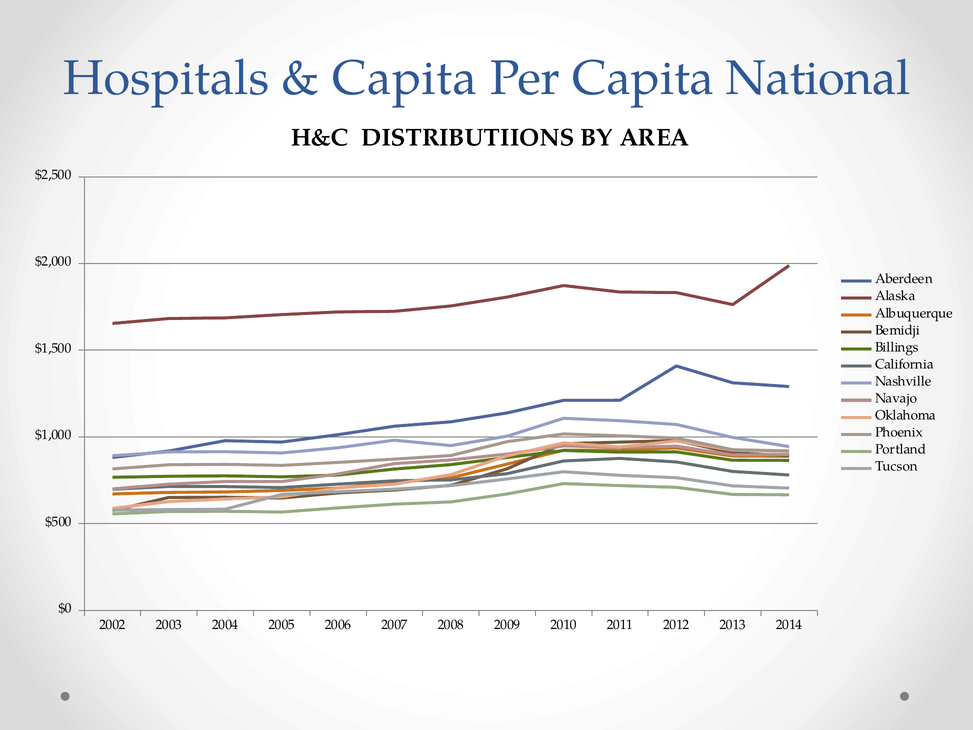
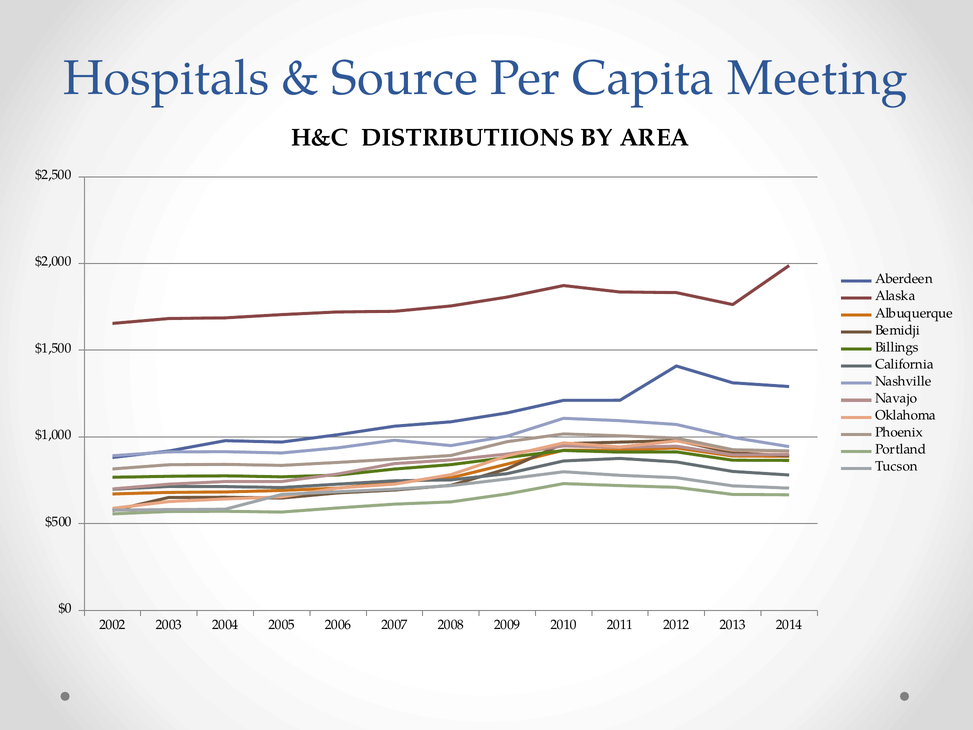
Capita: Capita -> Source (405, 78)
National: National -> Meeting (818, 78)
